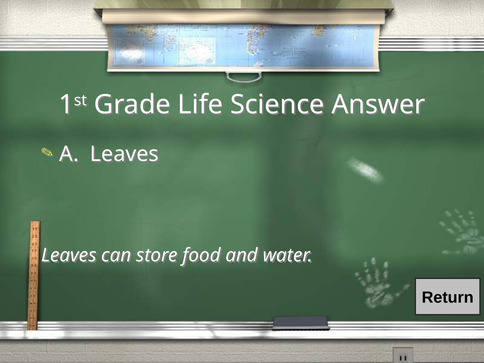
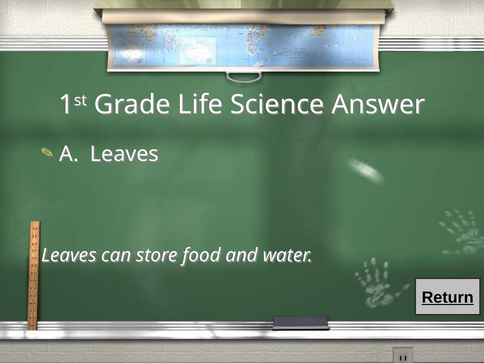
Return underline: none -> present (448, 298)
